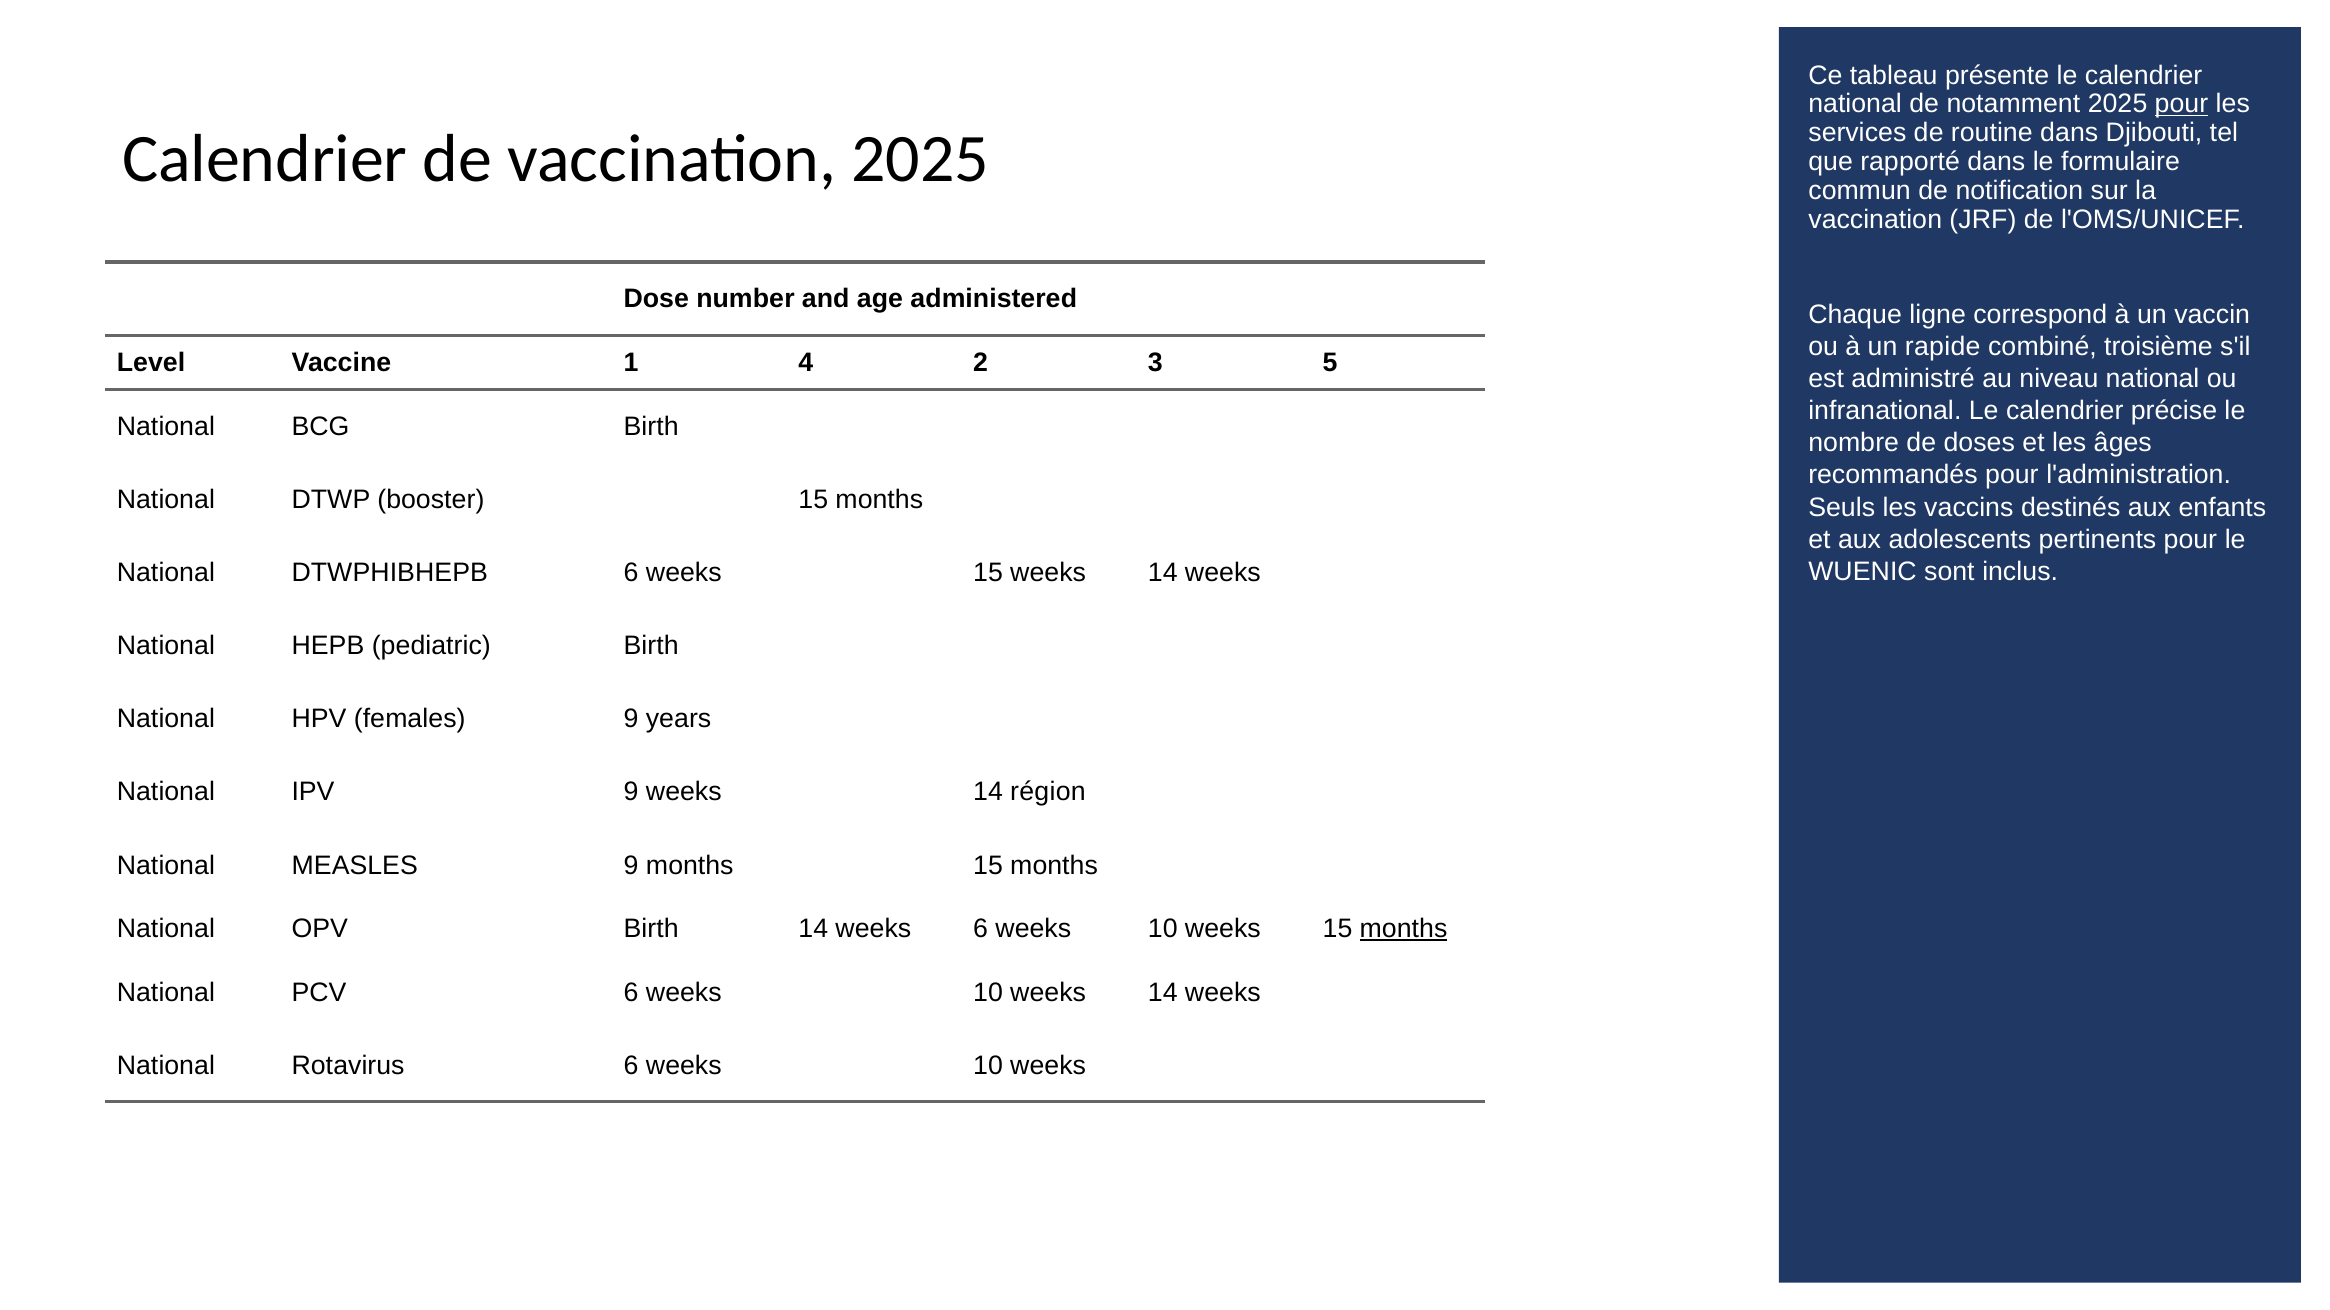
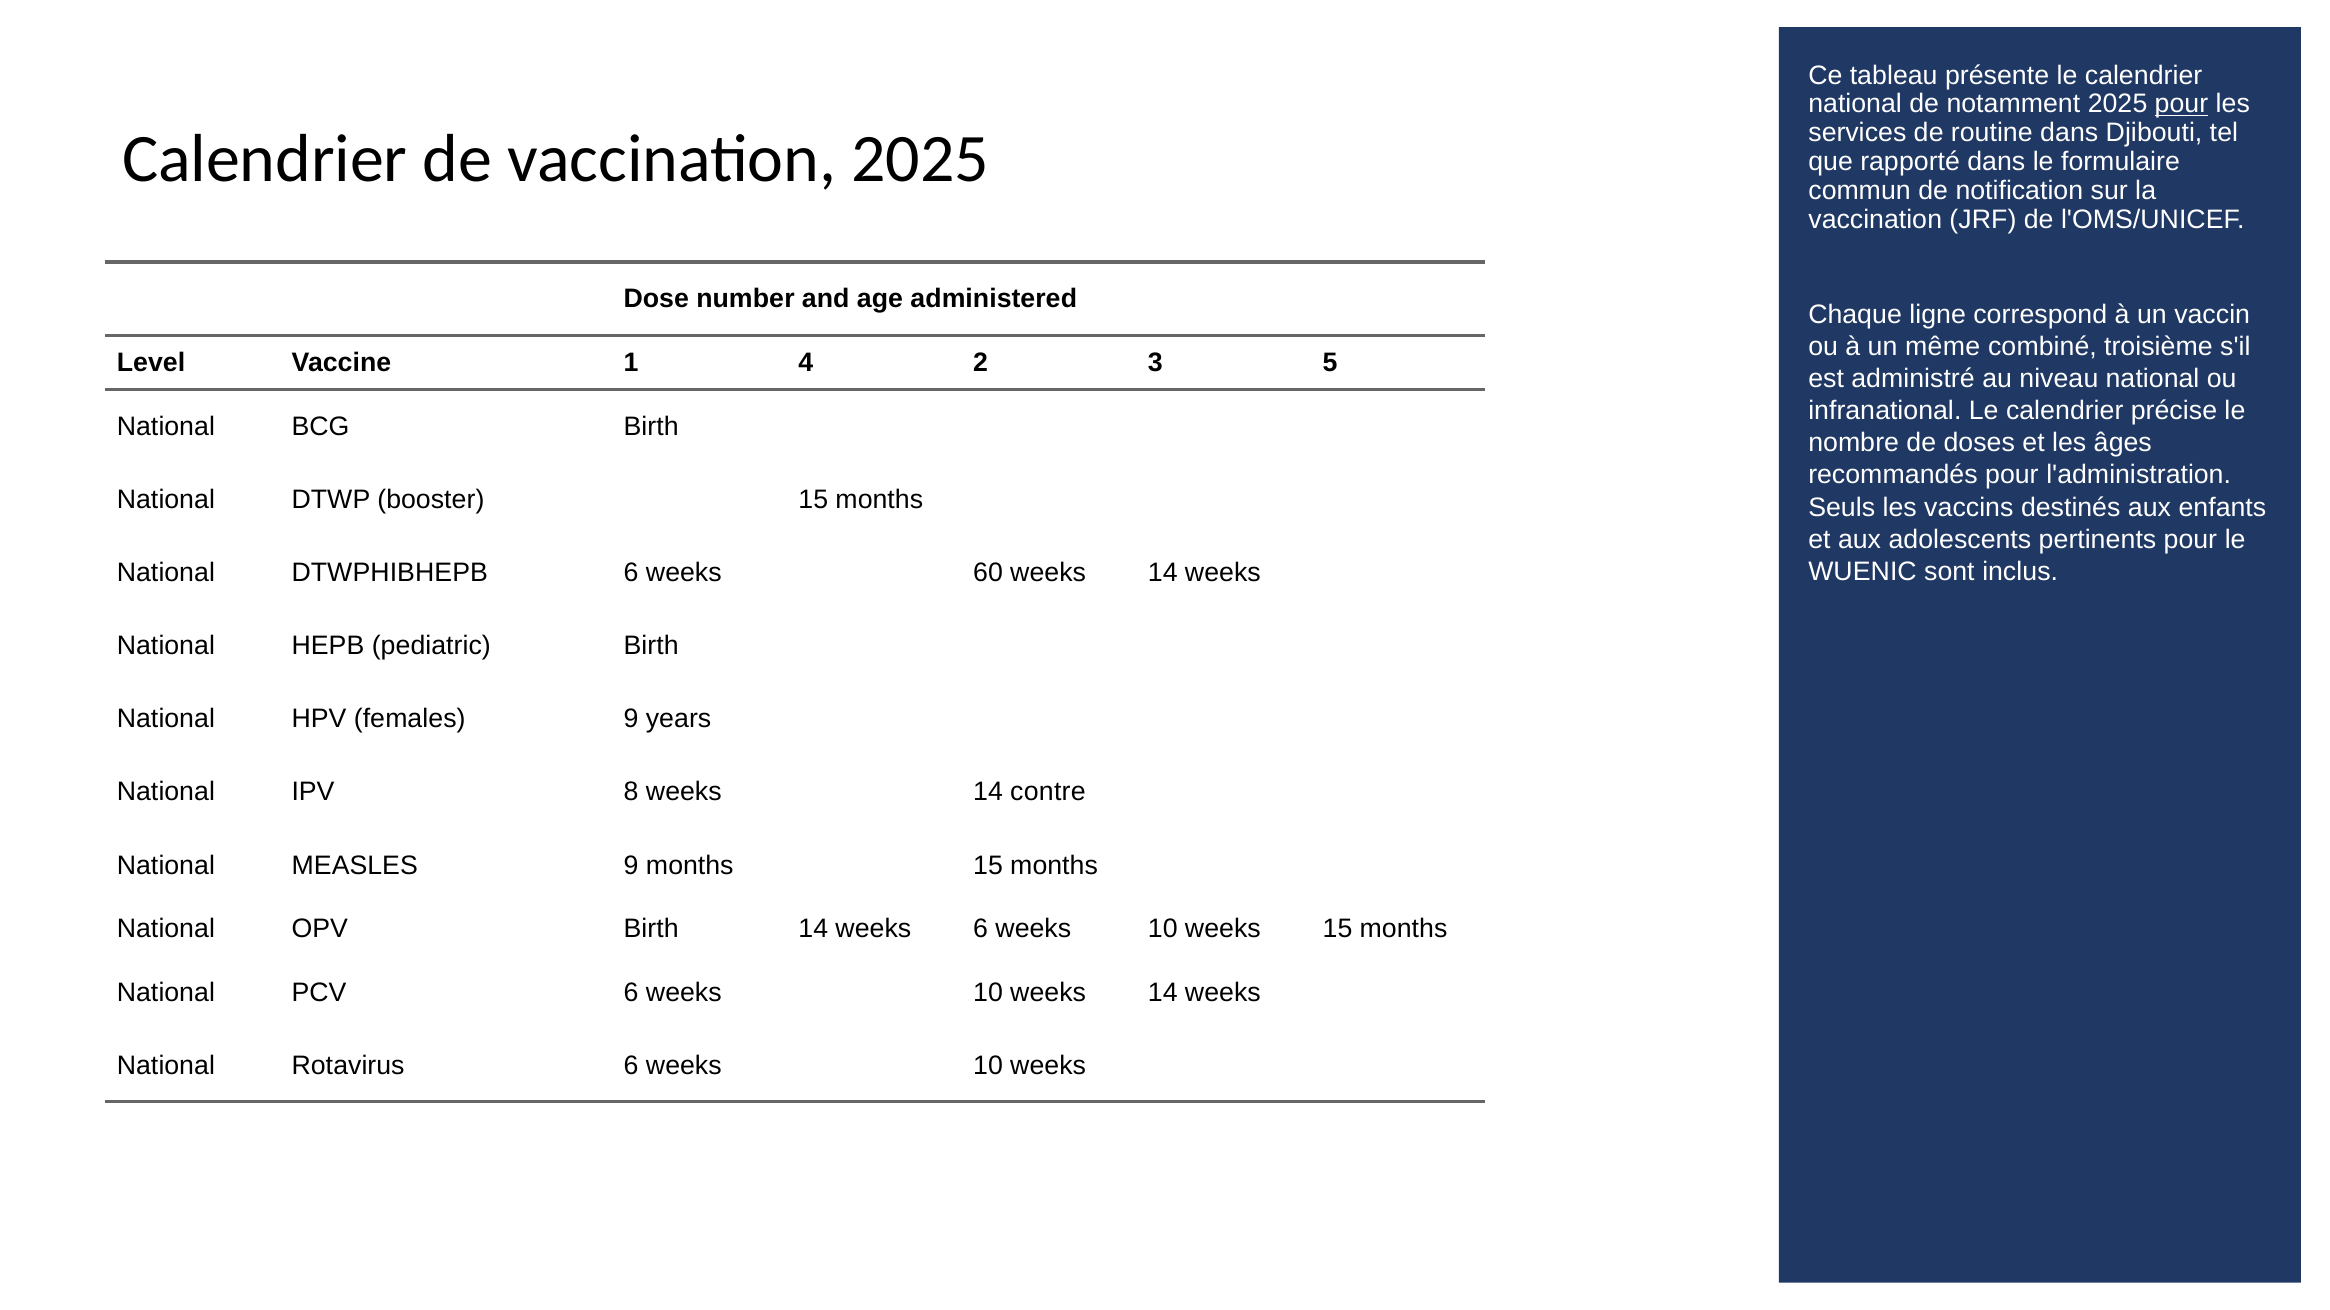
rapide: rapide -> même (1943, 347)
6 weeks 15: 15 -> 60 (988, 573)
IPV 9: 9 -> 8 (631, 792)
région: région -> contre (1048, 792)
months underline: present -> none (1404, 929)
